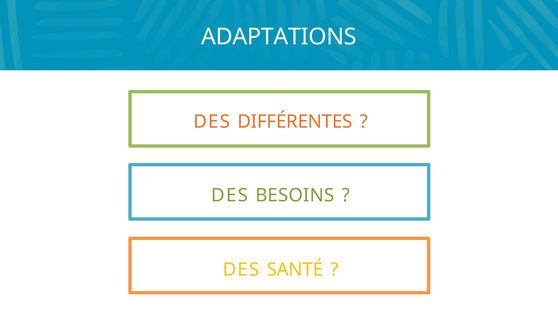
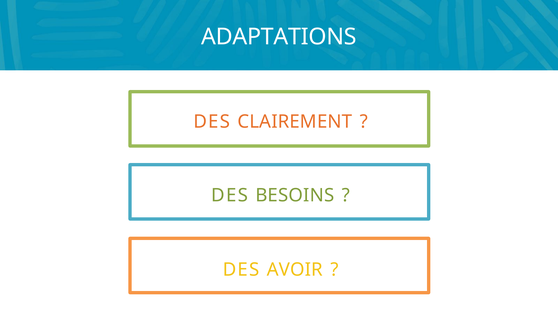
DIFFÉRENTES: DIFFÉRENTES -> CLAIREMENT (295, 122)
SANTÉ: SANTÉ -> AVOIR (295, 270)
